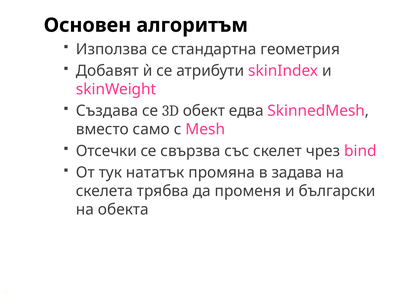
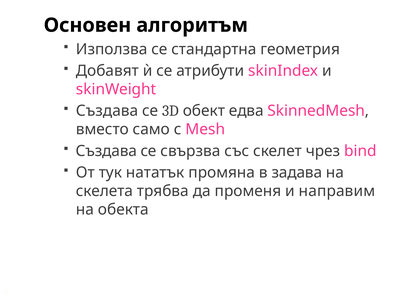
Отсечки: Отсечки -> Създава (106, 151)
български: български -> направим (337, 191)
